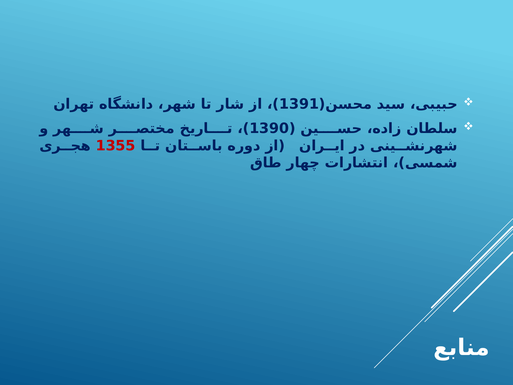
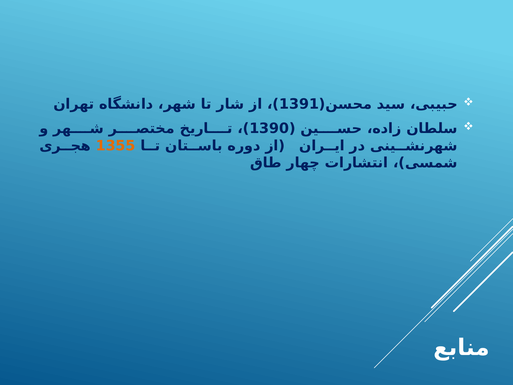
1355 colour: red -> orange (116, 146)
